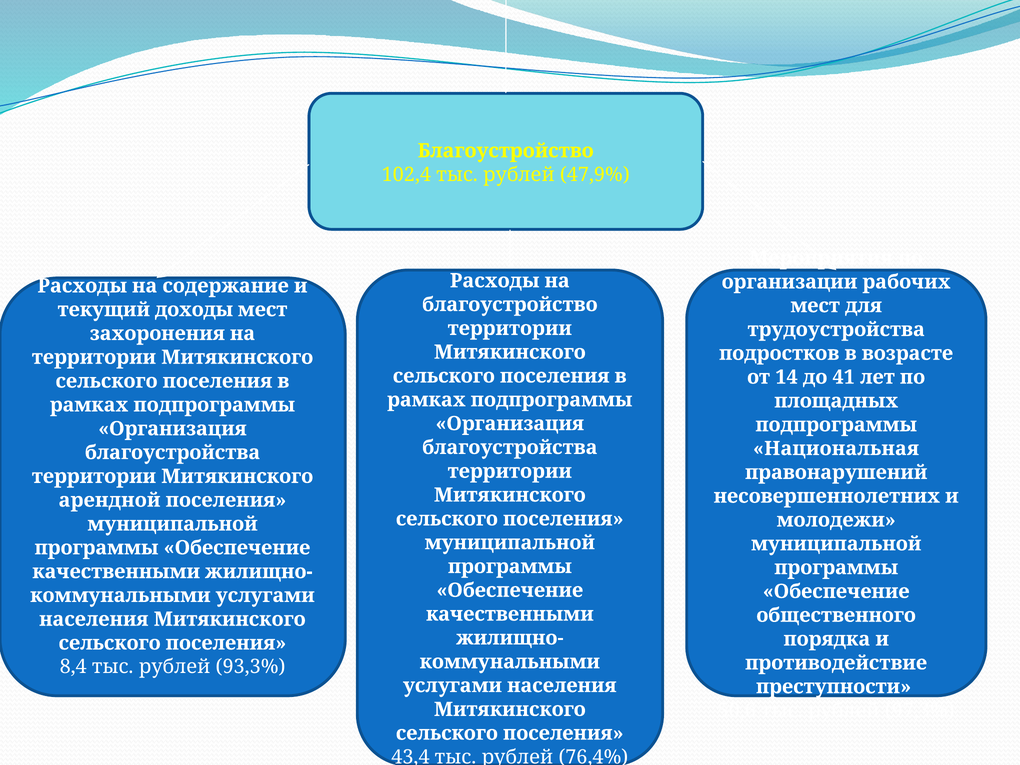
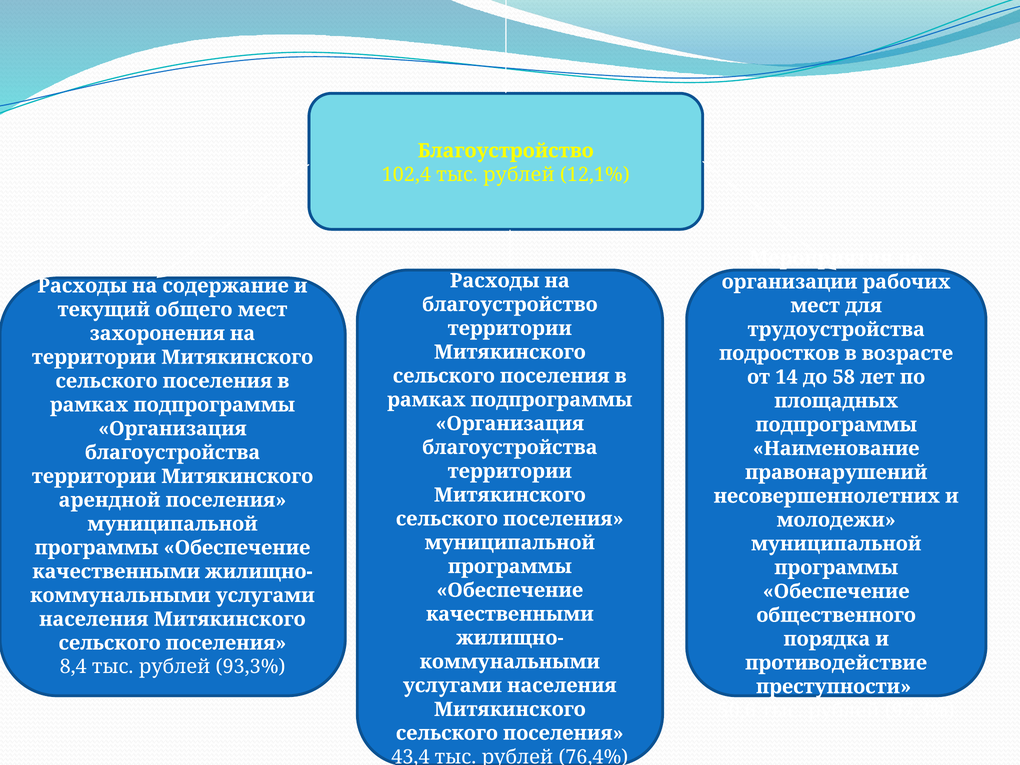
47,9%: 47,9% -> 12,1% (595, 175)
доходы: доходы -> общего (194, 310)
41: 41 -> 58 (844, 377)
Национальная: Национальная -> Наименование (836, 449)
